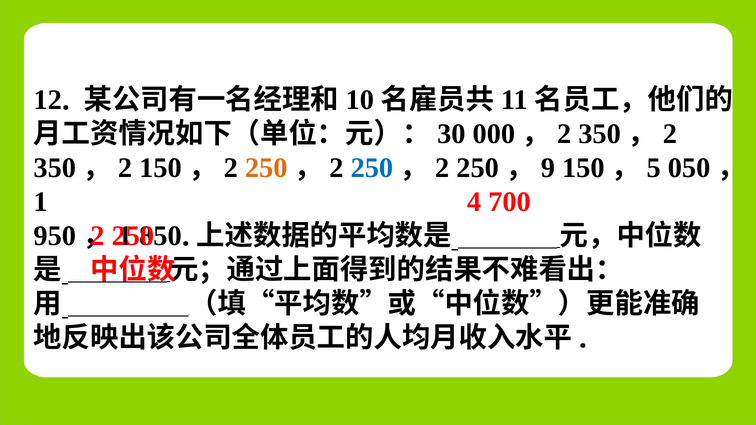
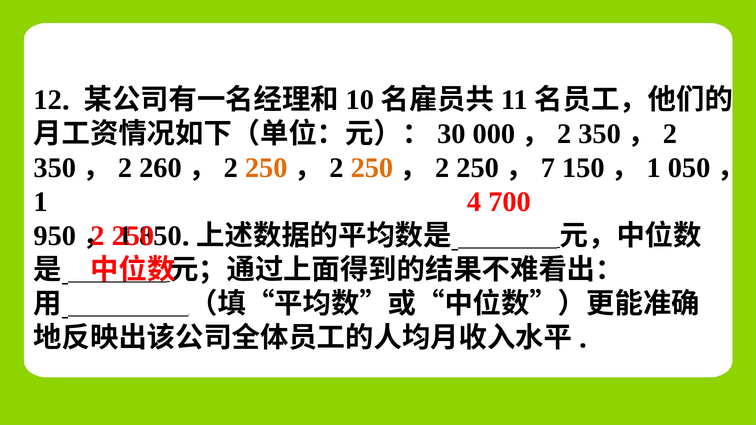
2 150: 150 -> 260 (160, 168)
250 colour: blue -> orange (372, 168)
9: 9 -> 7 (548, 168)
5: 5 -> 1 (654, 168)
